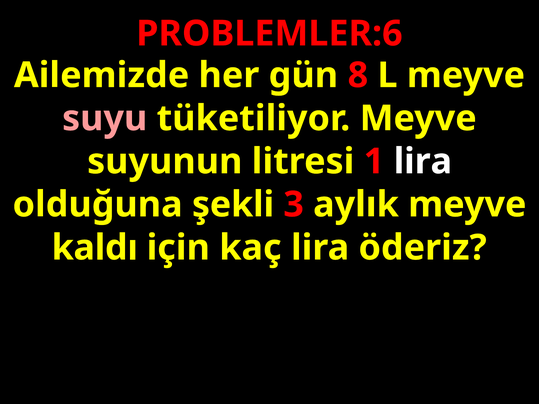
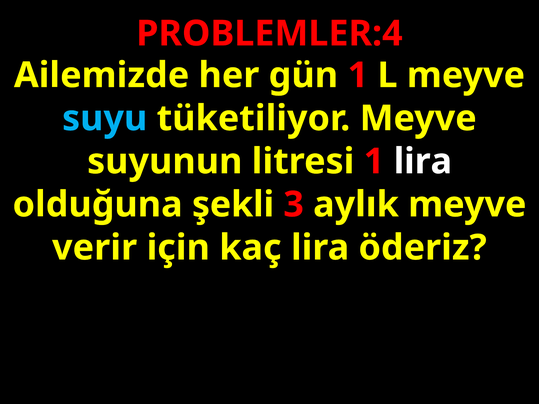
PROBLEMLER:6: PROBLEMLER:6 -> PROBLEMLER:4 (269, 34)
gün 8: 8 -> 1 (358, 75)
suyu colour: pink -> light blue (105, 118)
kaldı: kaldı -> verir (95, 248)
